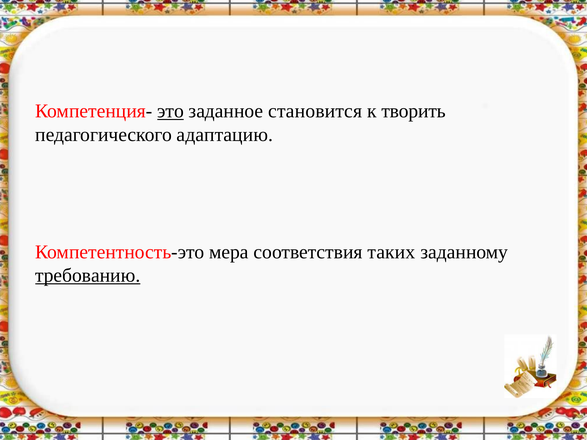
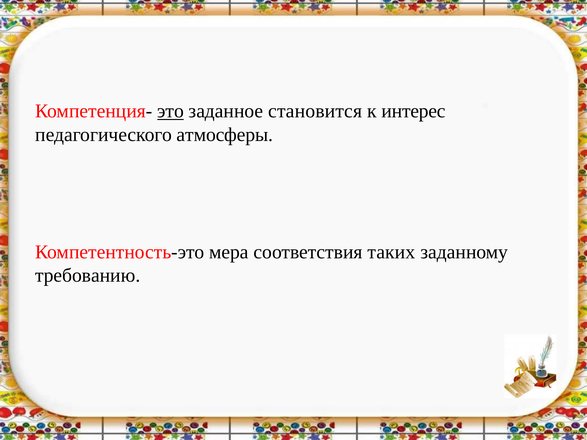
творить: творить -> интерес (414, 111)
адаптацию: адаптацию -> атмосферы (225, 135)
требованию underline: present -> none (88, 276)
